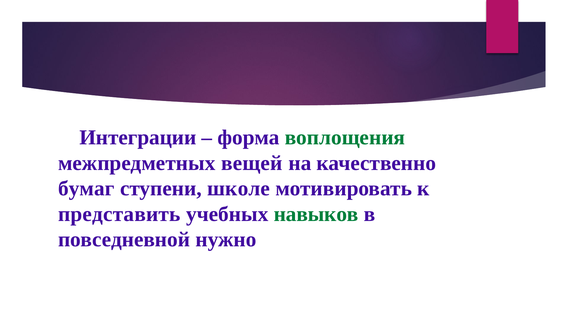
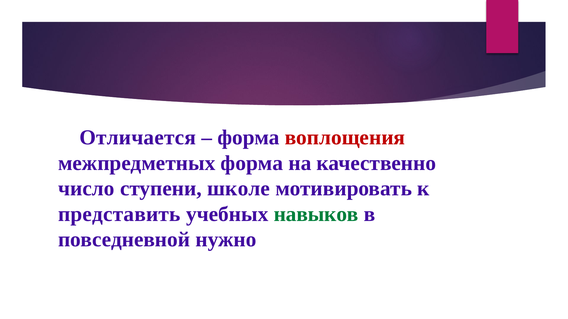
Интеграции: Интеграции -> Отличается (138, 138)
воплощения colour: green -> red (345, 138)
межпредметных вещей: вещей -> форма (252, 163)
бумаг: бумаг -> число (86, 189)
